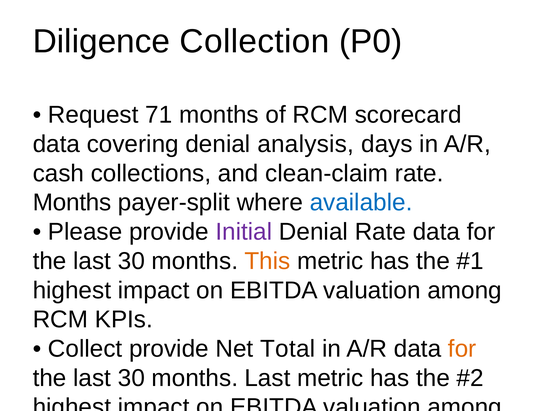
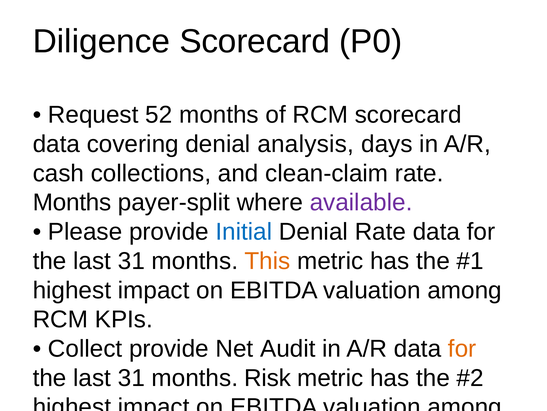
Diligence Collection: Collection -> Scorecard (255, 42)
71: 71 -> 52 (159, 115)
available colour: blue -> purple (361, 202)
Initial colour: purple -> blue (244, 231)
30: 30 -> 31 (131, 261)
Total: Total -> Audit (288, 348)
30: 30 -> 31 (131, 377)
months Last: Last -> Risk (268, 377)
